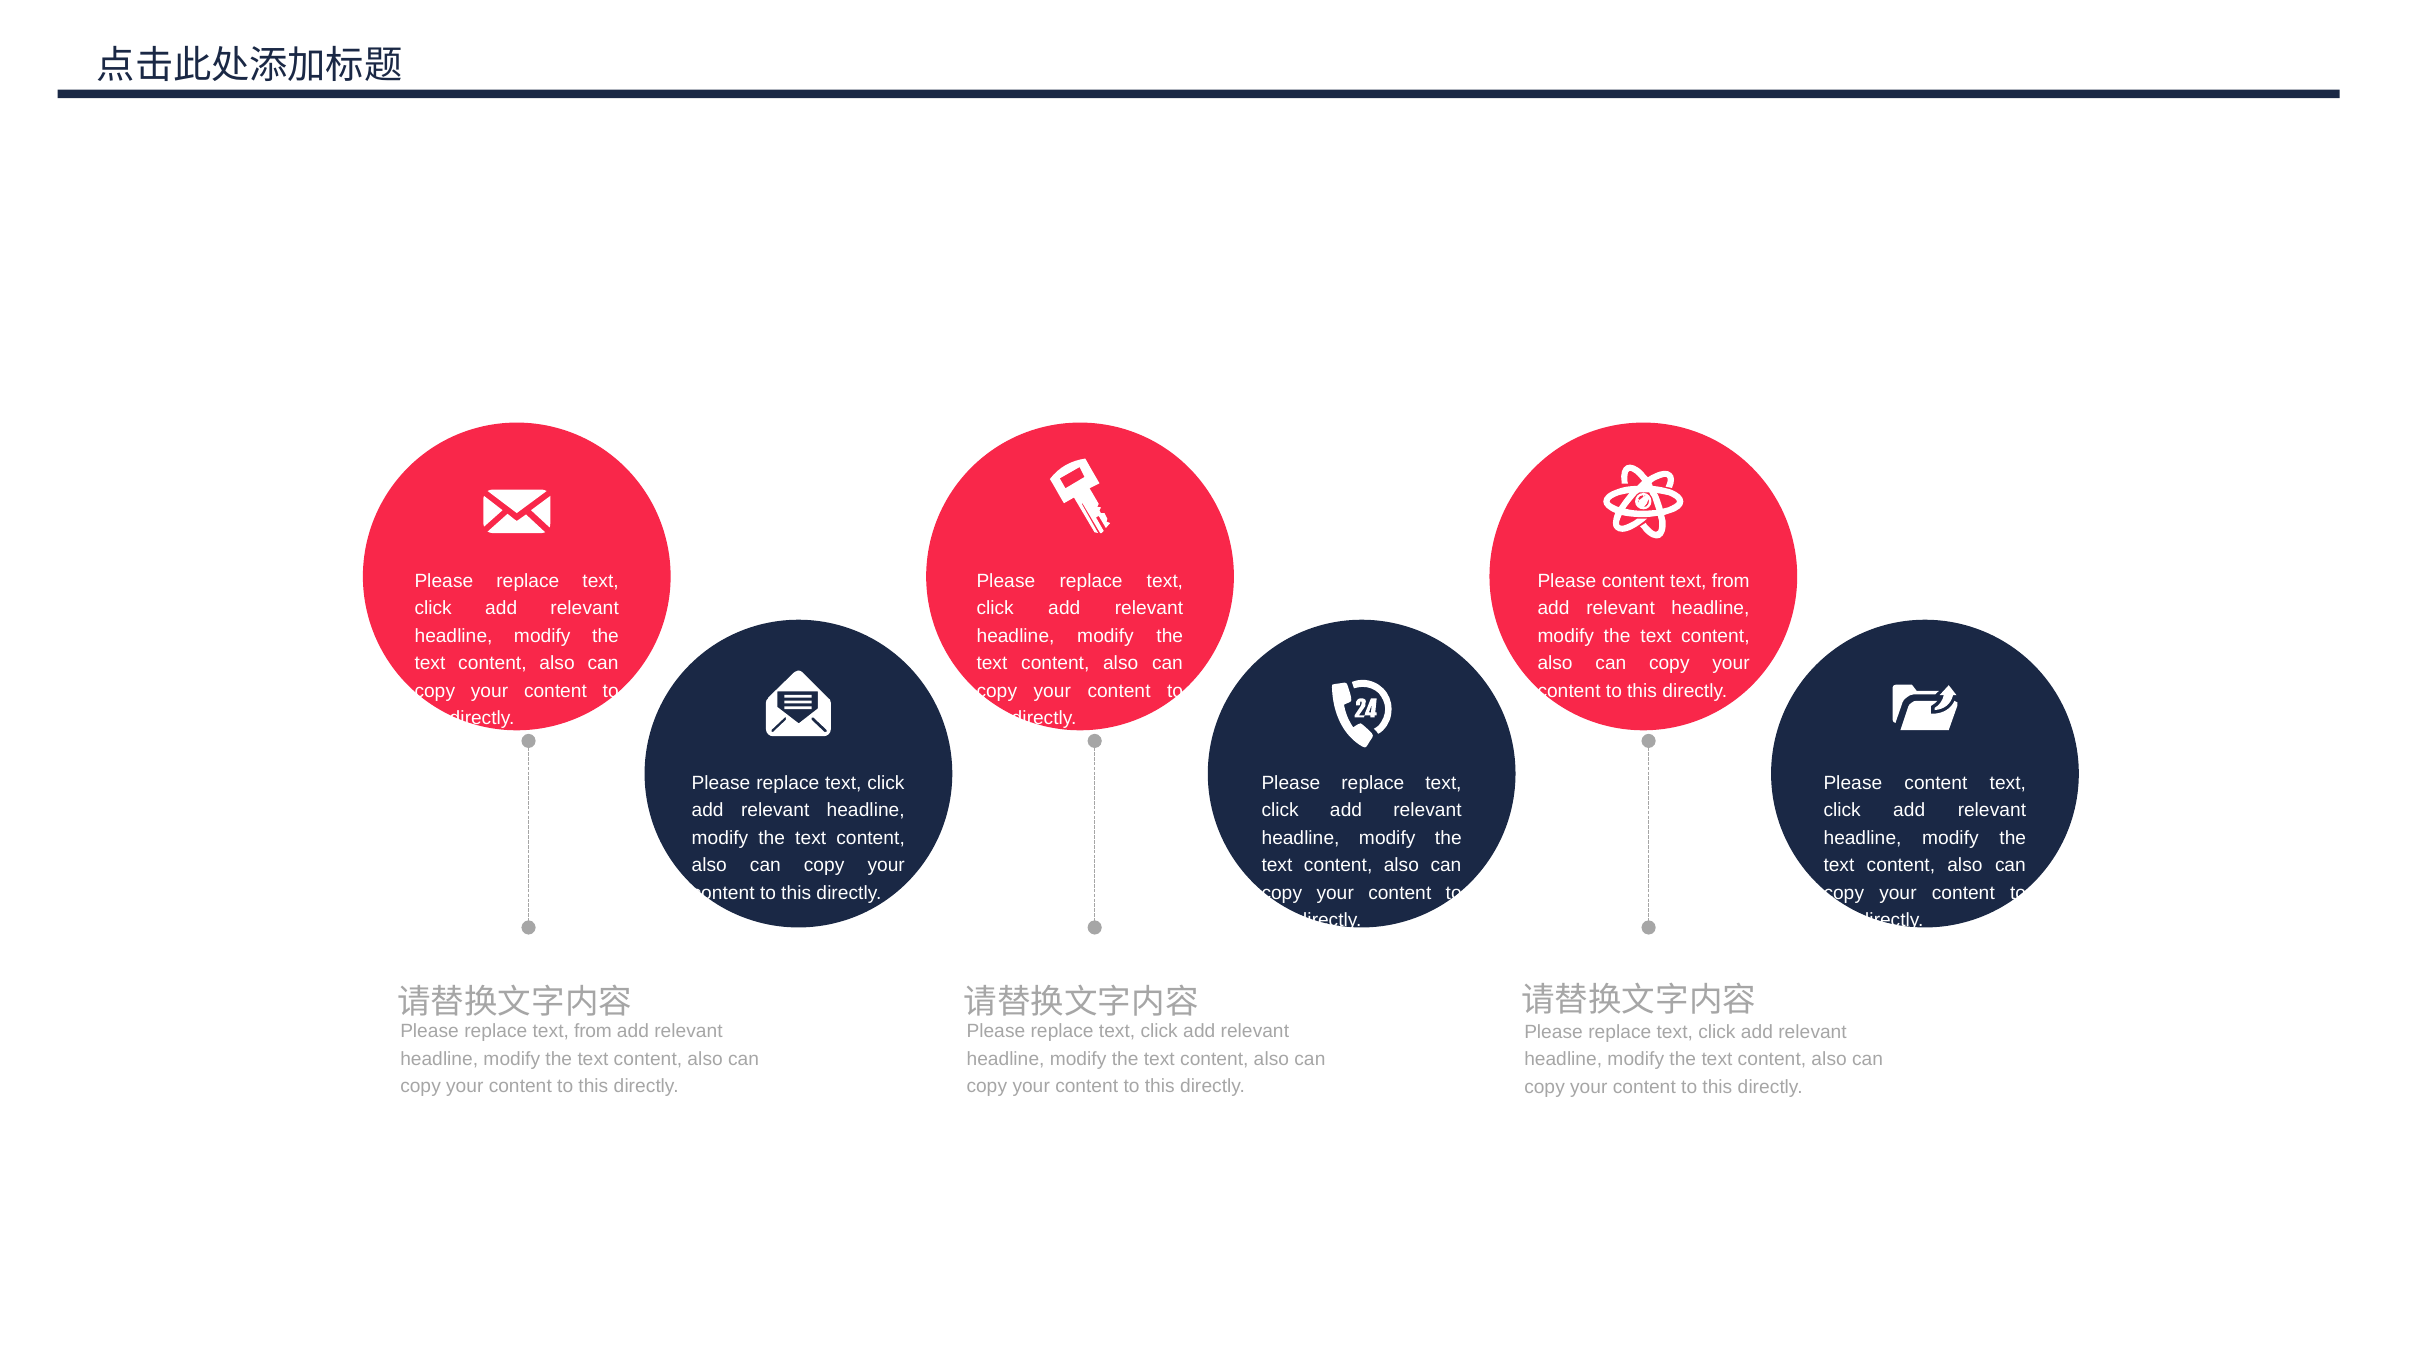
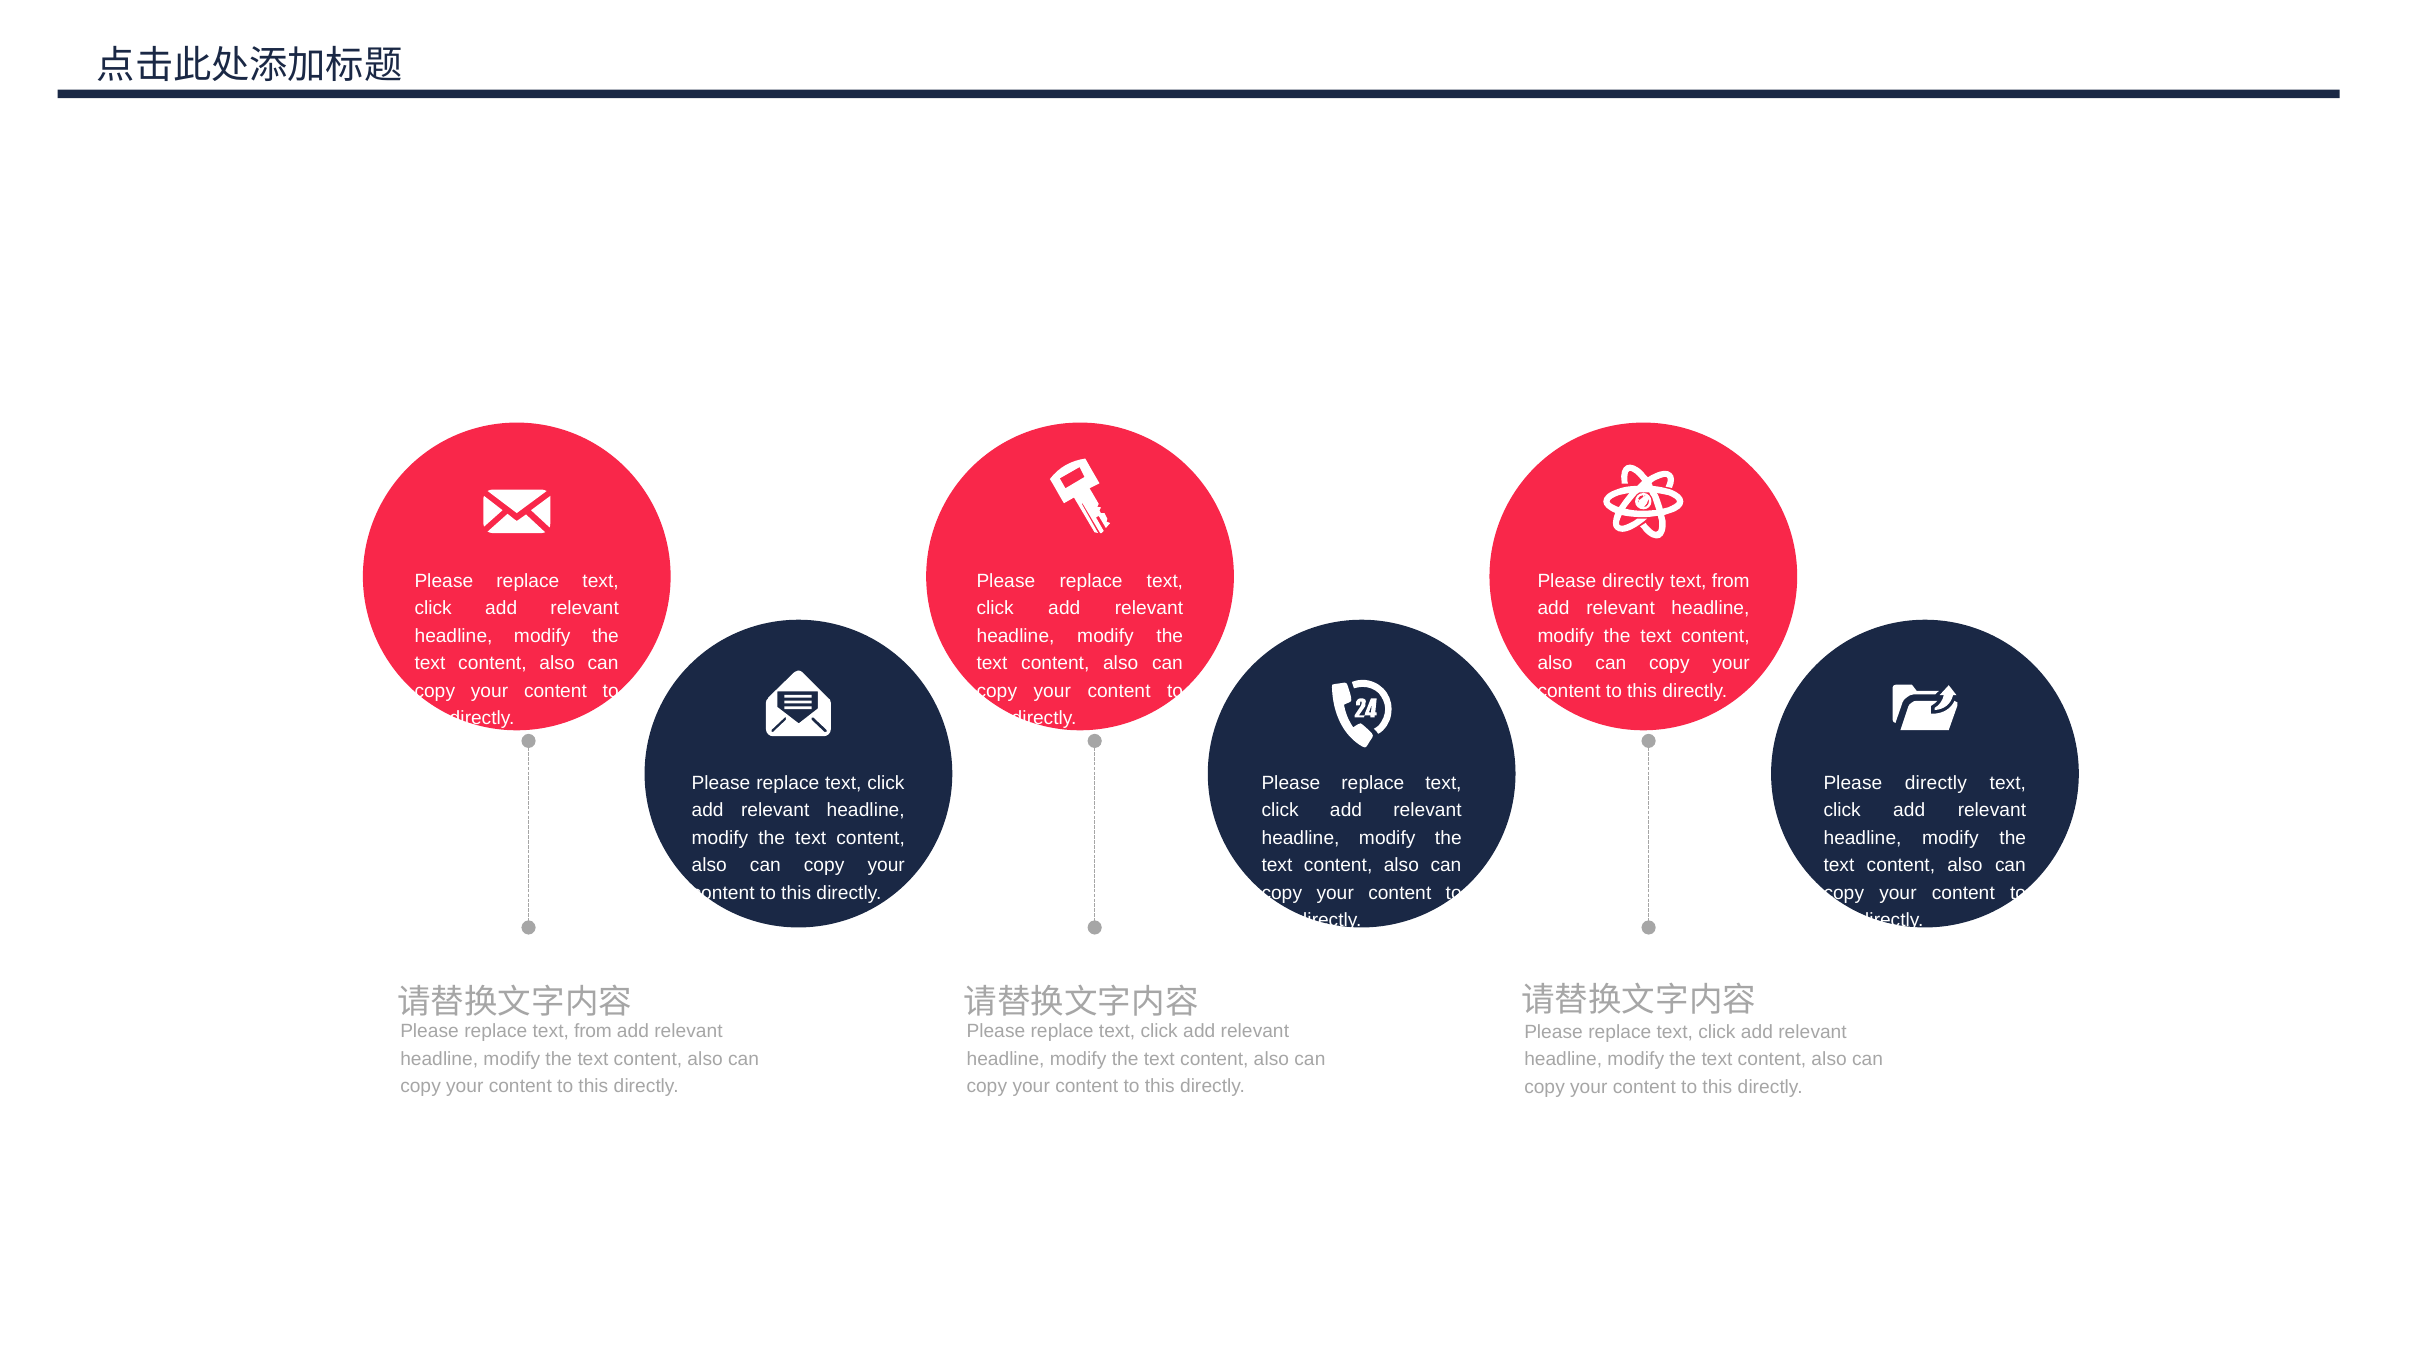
content: content -> directly (1633, 581)
content: content -> directly (1936, 783)
